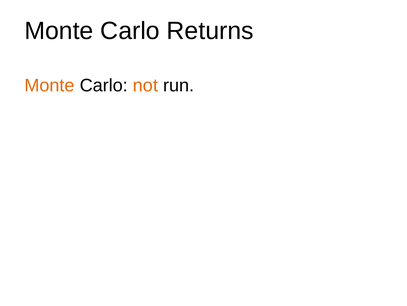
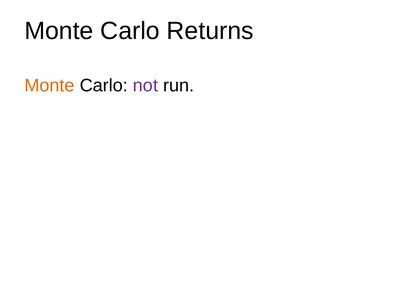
not colour: orange -> purple (145, 85)
